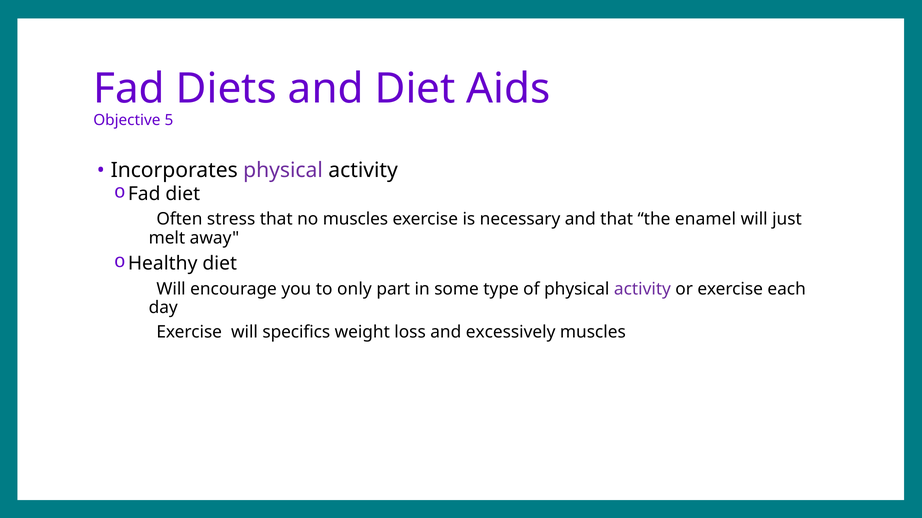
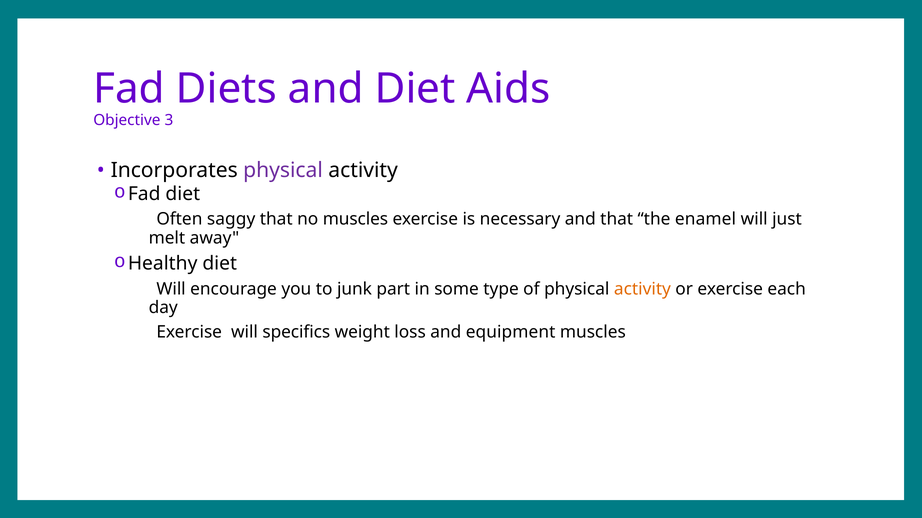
5: 5 -> 3 (169, 120)
stress: stress -> saggy (231, 220)
only: only -> junk (354, 289)
activity colour: purple -> orange (642, 289)
excessively: excessively -> equipment (511, 332)
